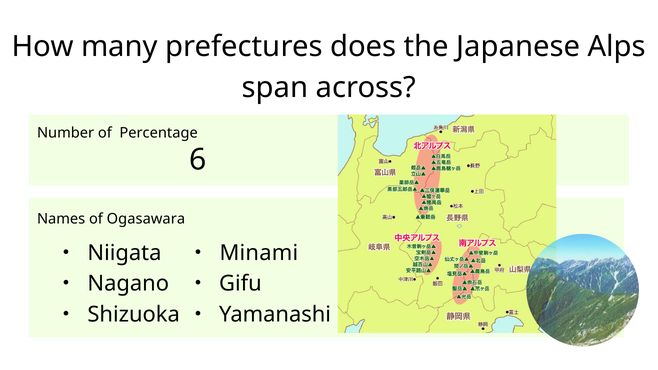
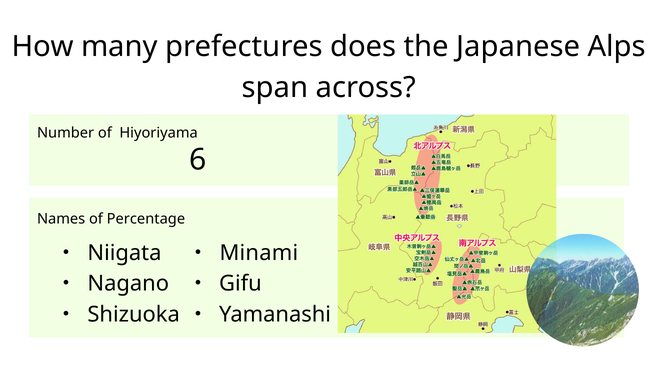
Percentage: Percentage -> Hiyoriyama (159, 133)
Ogasawara: Ogasawara -> Percentage (146, 219)
